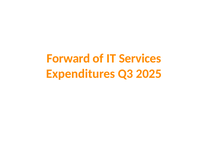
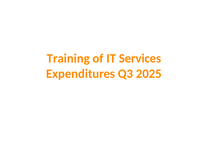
Forward: Forward -> Training (68, 58)
